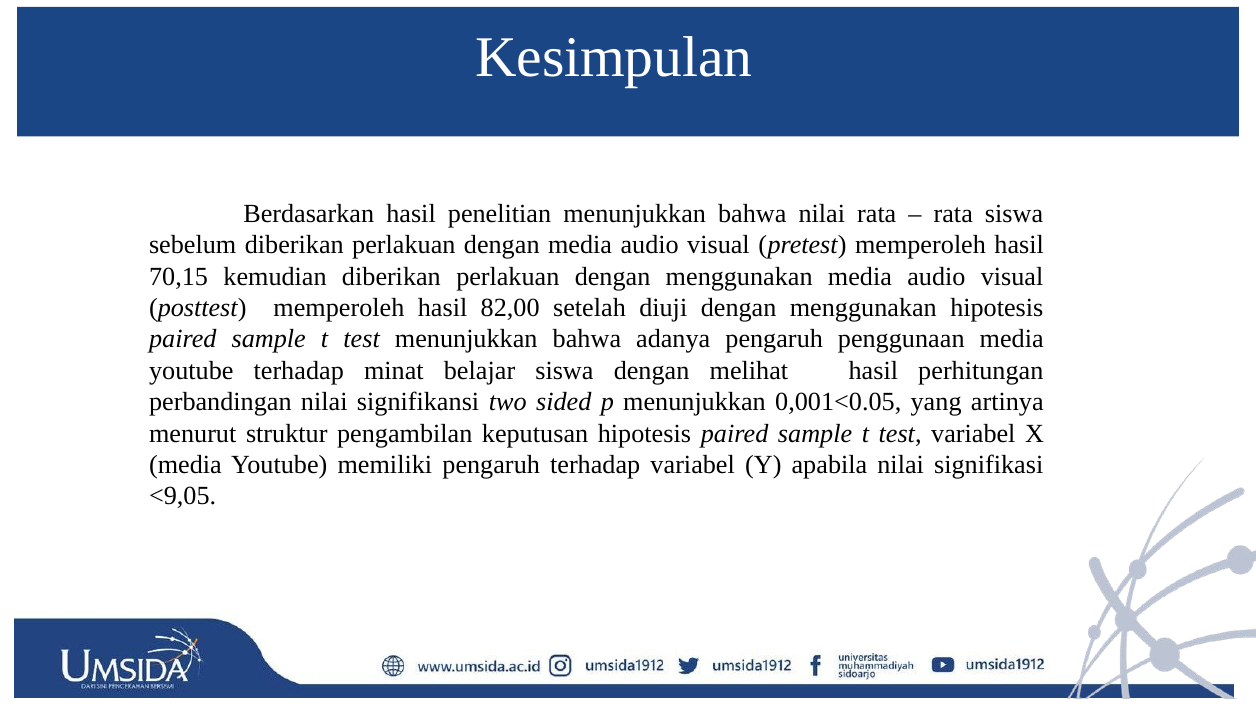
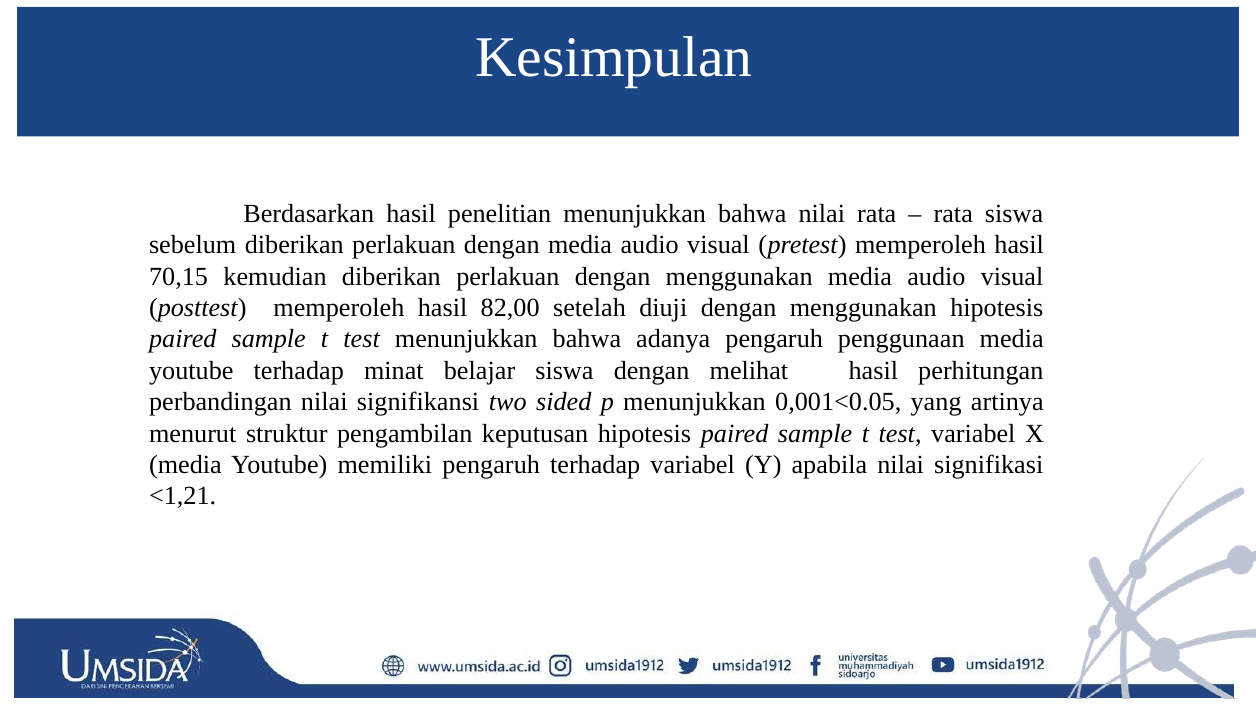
<9,05: <9,05 -> <1,21 (183, 497)
